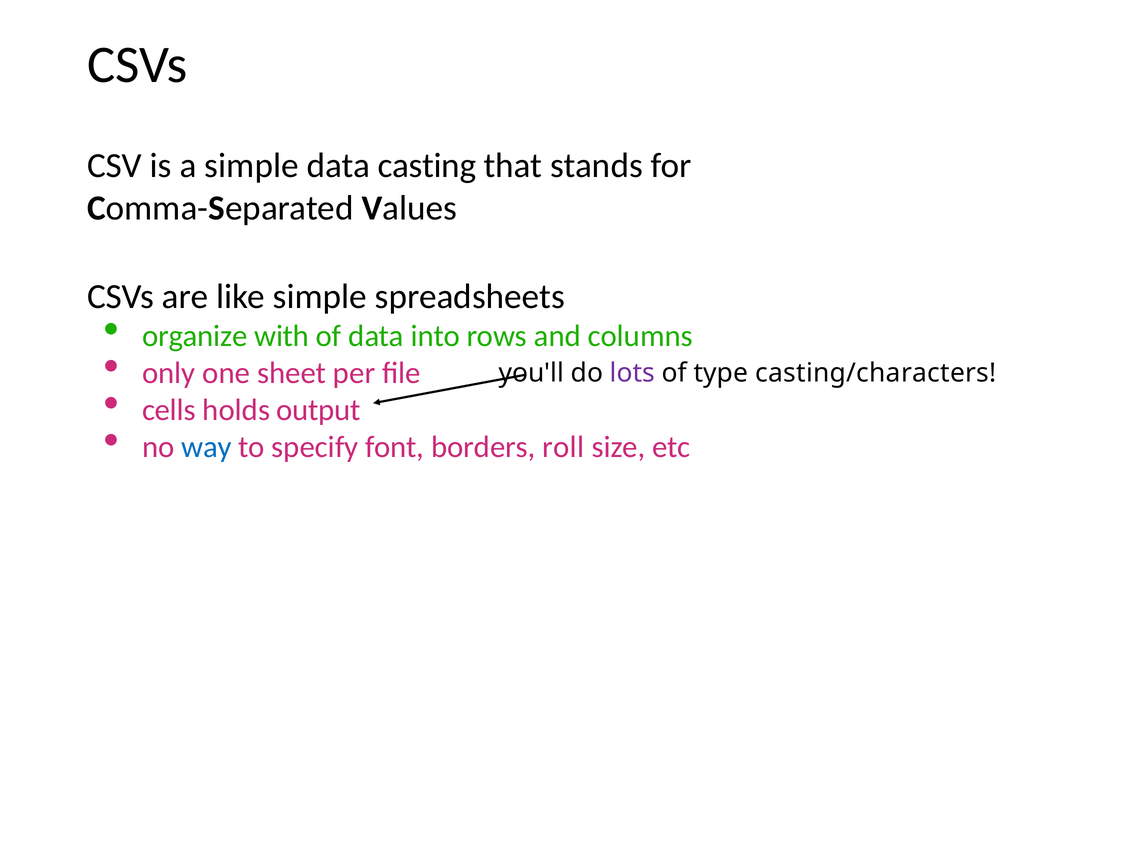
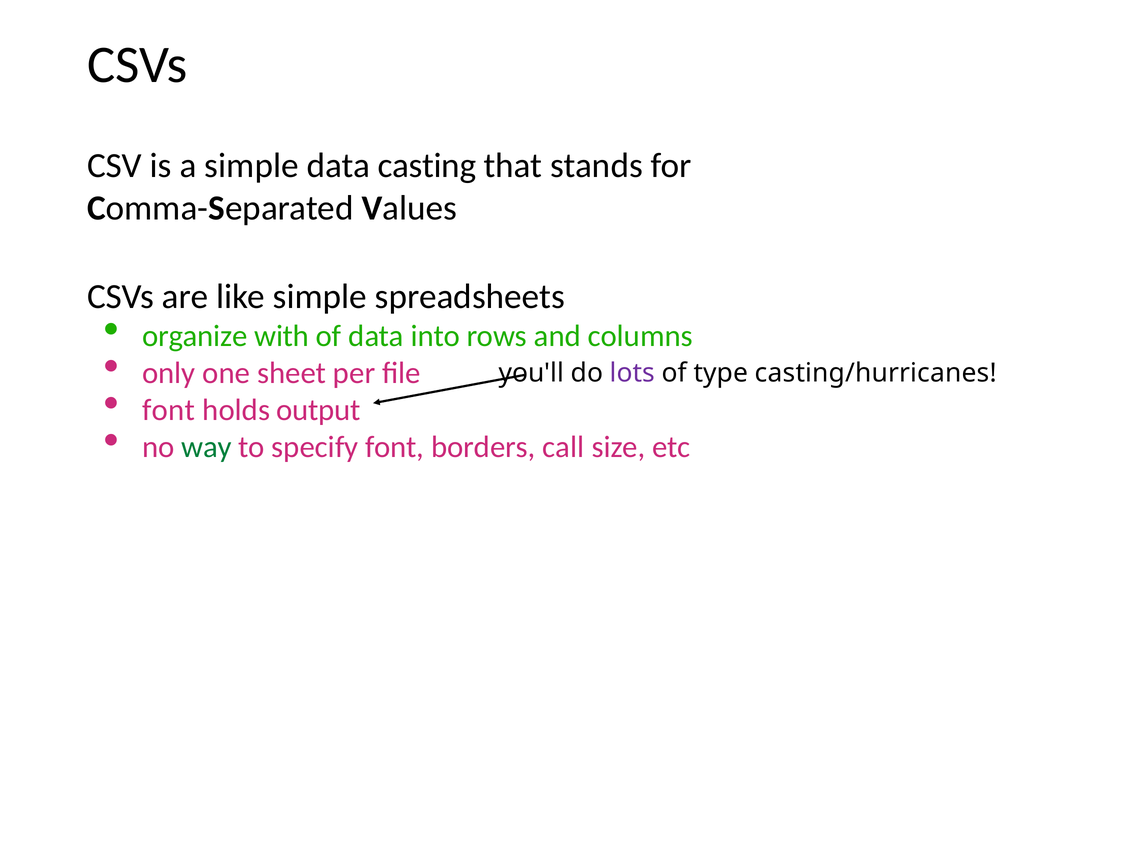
casting/characters: casting/characters -> casting/hurricanes (876, 373)
cells: cells -> font (169, 410)
way colour: blue -> green (206, 447)
roll: roll -> call (563, 447)
